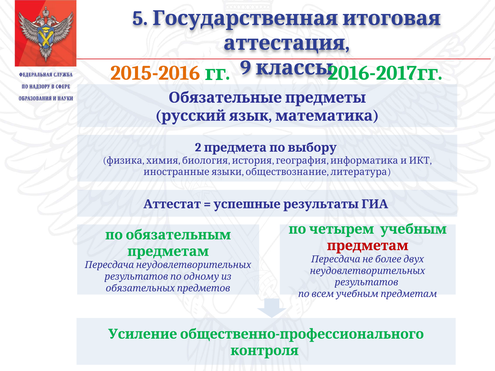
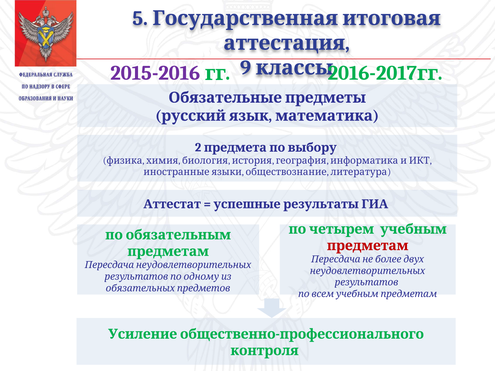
2015-2016 colour: orange -> purple (155, 73)
